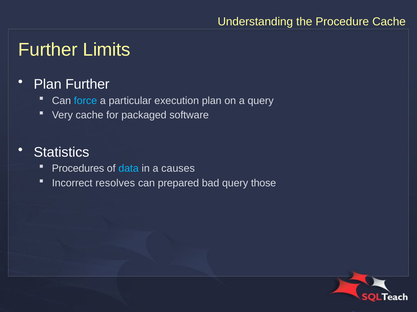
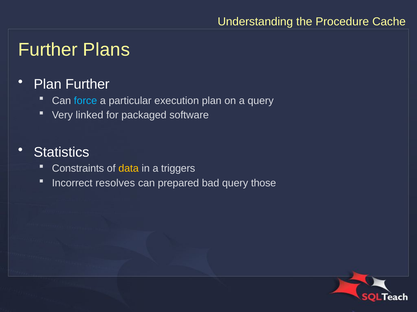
Limits: Limits -> Plans (107, 50)
Very cache: cache -> linked (89, 115)
Procedures: Procedures -> Constraints (78, 169)
data colour: light blue -> yellow (129, 169)
causes: causes -> triggers (178, 169)
